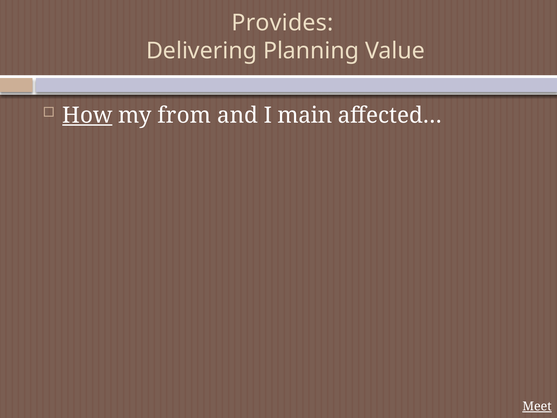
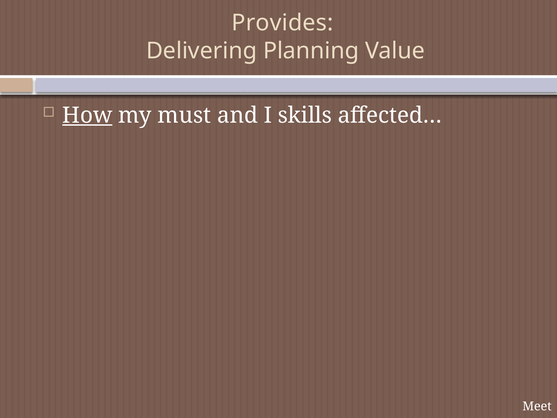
from: from -> must (184, 115)
main: main -> skills (305, 115)
Meet underline: present -> none (537, 406)
